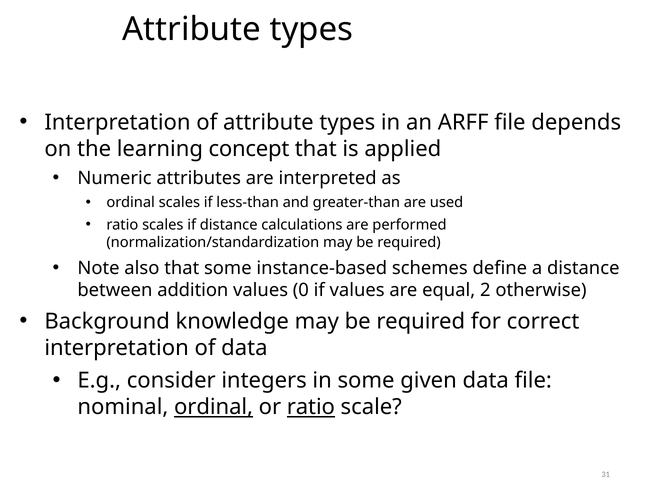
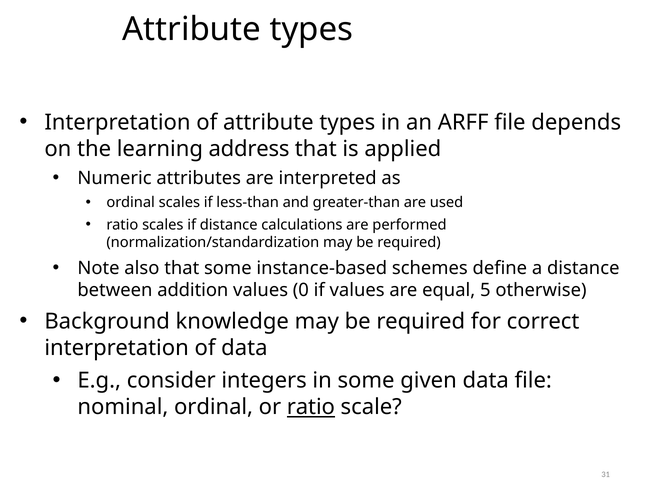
concept: concept -> address (249, 149)
2: 2 -> 5 (485, 290)
ordinal underline: present -> none (214, 407)
